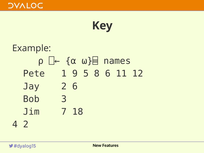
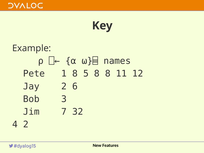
1 9: 9 -> 8 (75, 74)
8 6: 6 -> 8 (108, 74)
18: 18 -> 32 (78, 112)
